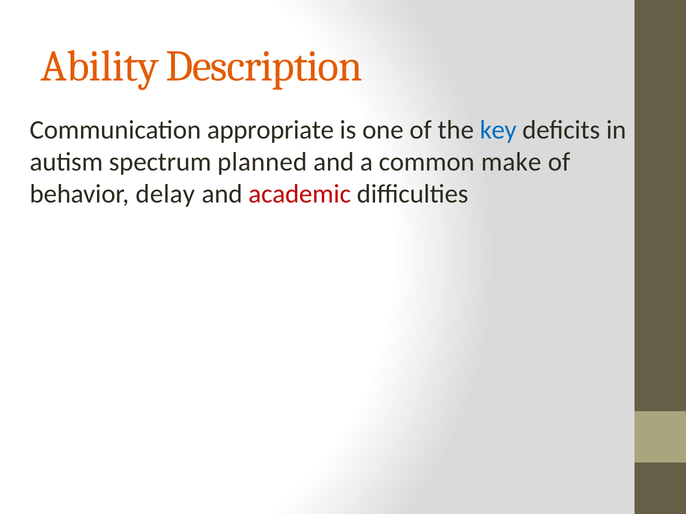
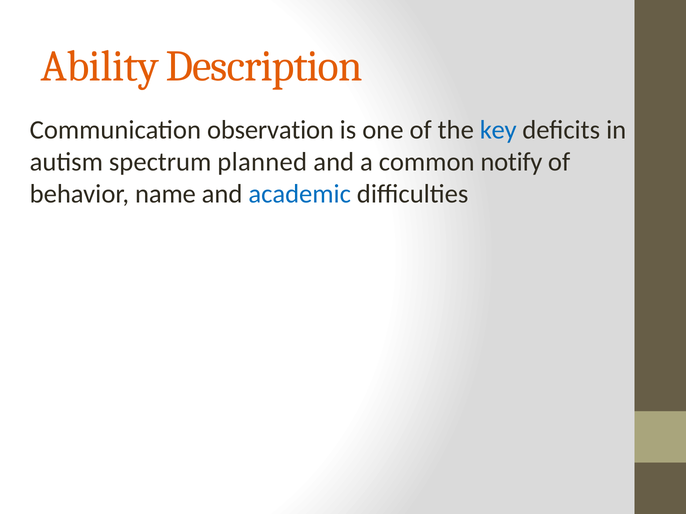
appropriate: appropriate -> observation (270, 130)
make: make -> notify (511, 162)
delay: delay -> name (165, 194)
academic colour: red -> blue (300, 194)
